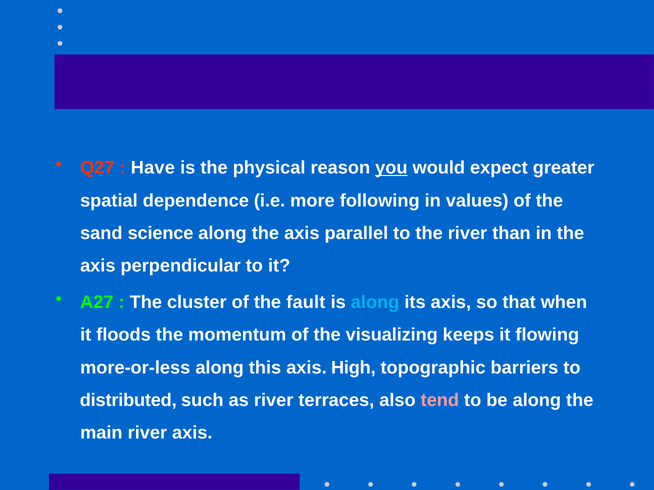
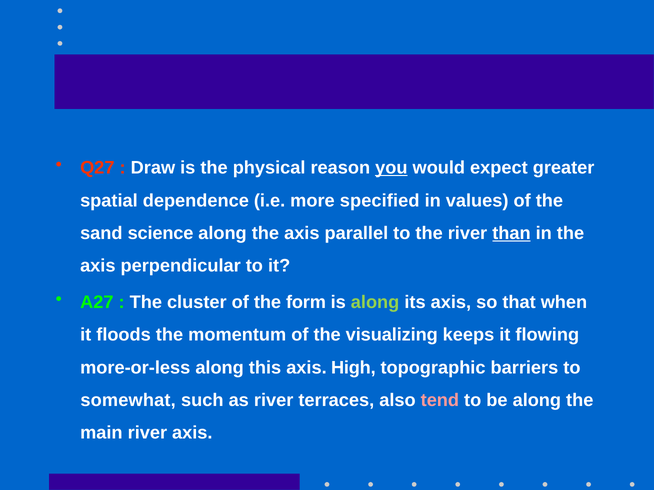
Have: Have -> Draw (153, 168)
following: following -> specified (380, 201)
than underline: none -> present (511, 233)
fault: fault -> form (306, 302)
along colour: light blue -> light green (375, 302)
distributed: distributed -> somewhat (128, 401)
